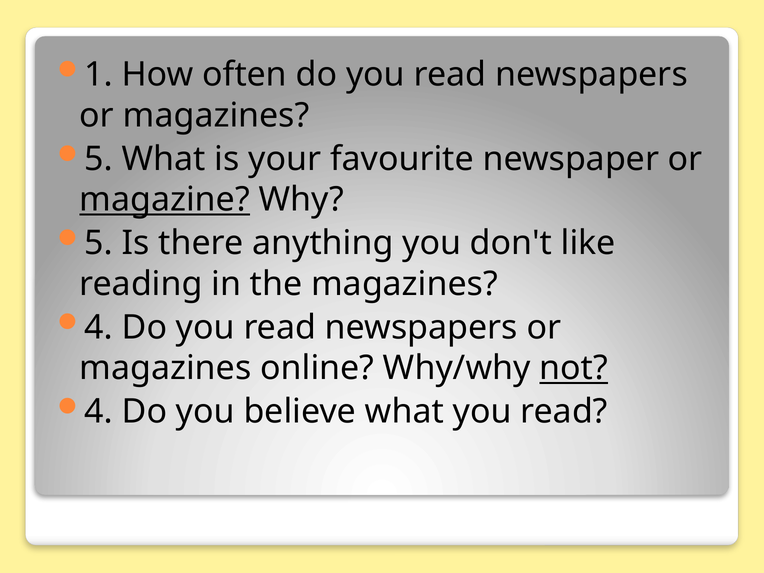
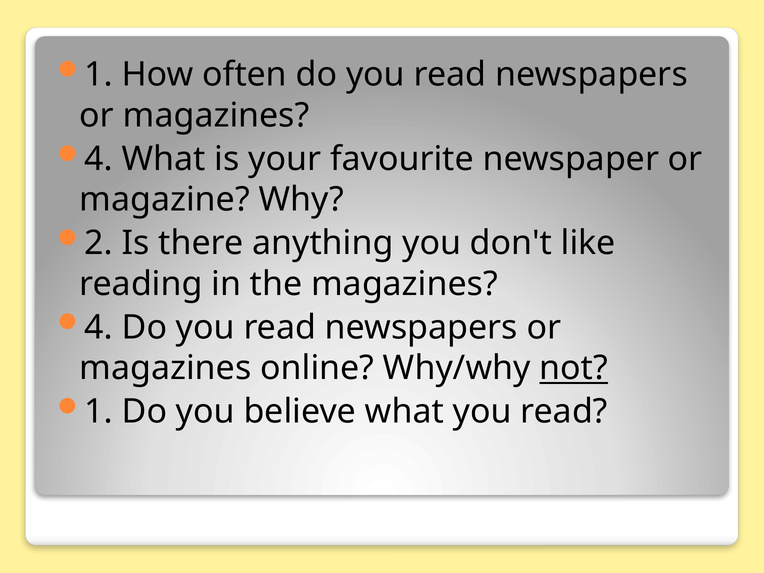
5: 5 -> 4 (99, 159)
magazine underline: present -> none (165, 200)
5: 5 -> 2 (99, 243)
4: 4 -> 1 (99, 412)
